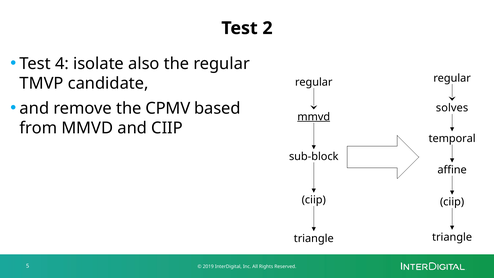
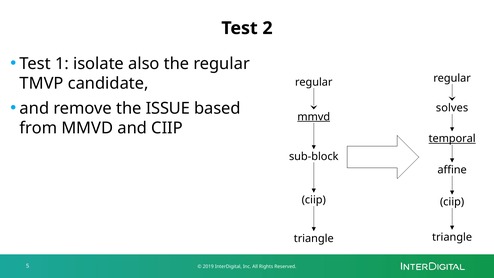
4: 4 -> 1 (62, 64)
CPMV: CPMV -> ISSUE (168, 108)
temporal underline: none -> present (452, 139)
